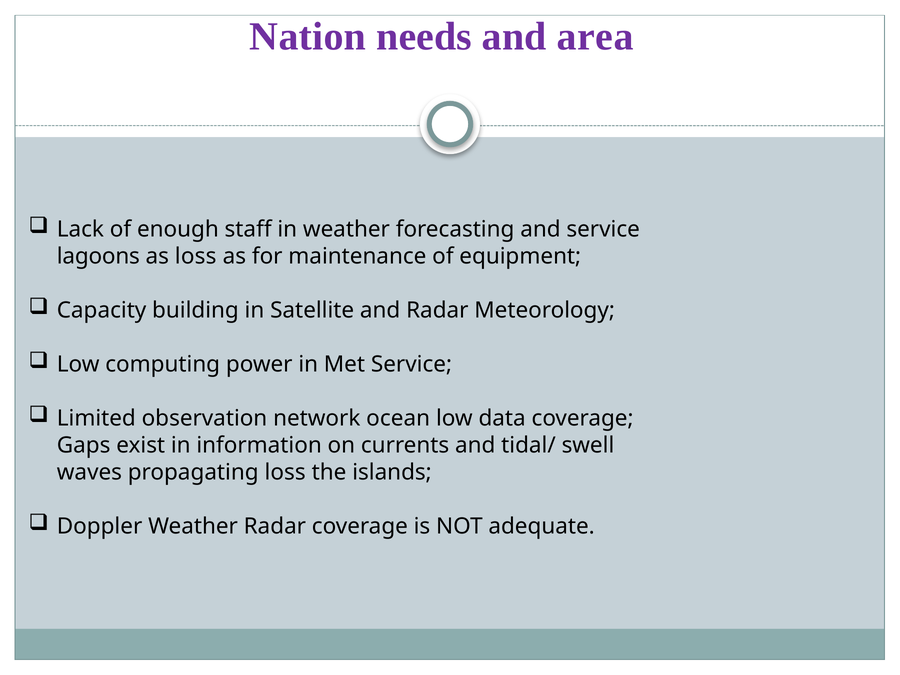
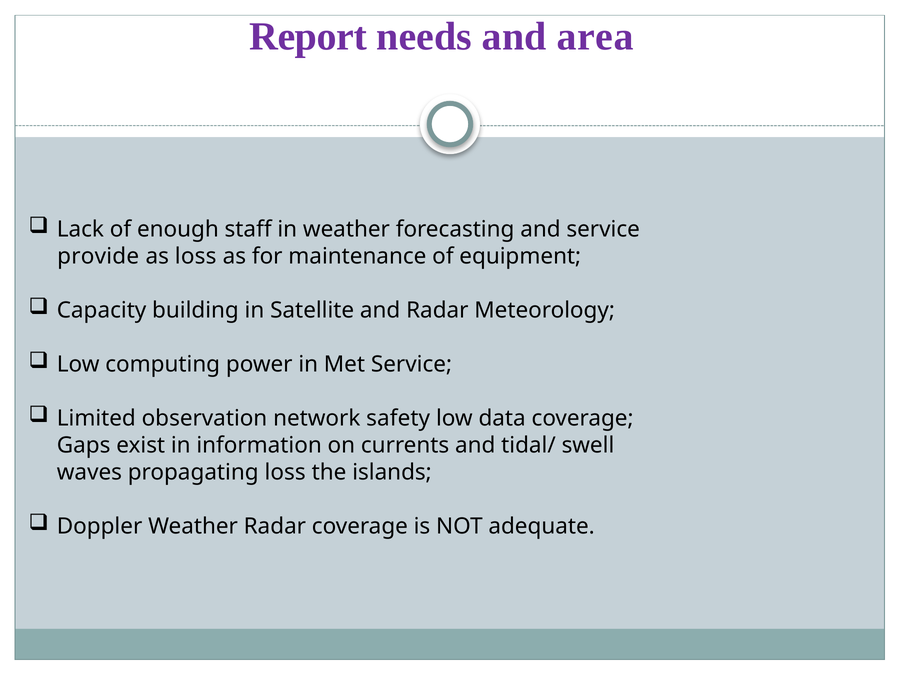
Nation: Nation -> Report (308, 36)
lagoons: lagoons -> provide (98, 256)
ocean: ocean -> safety (398, 418)
